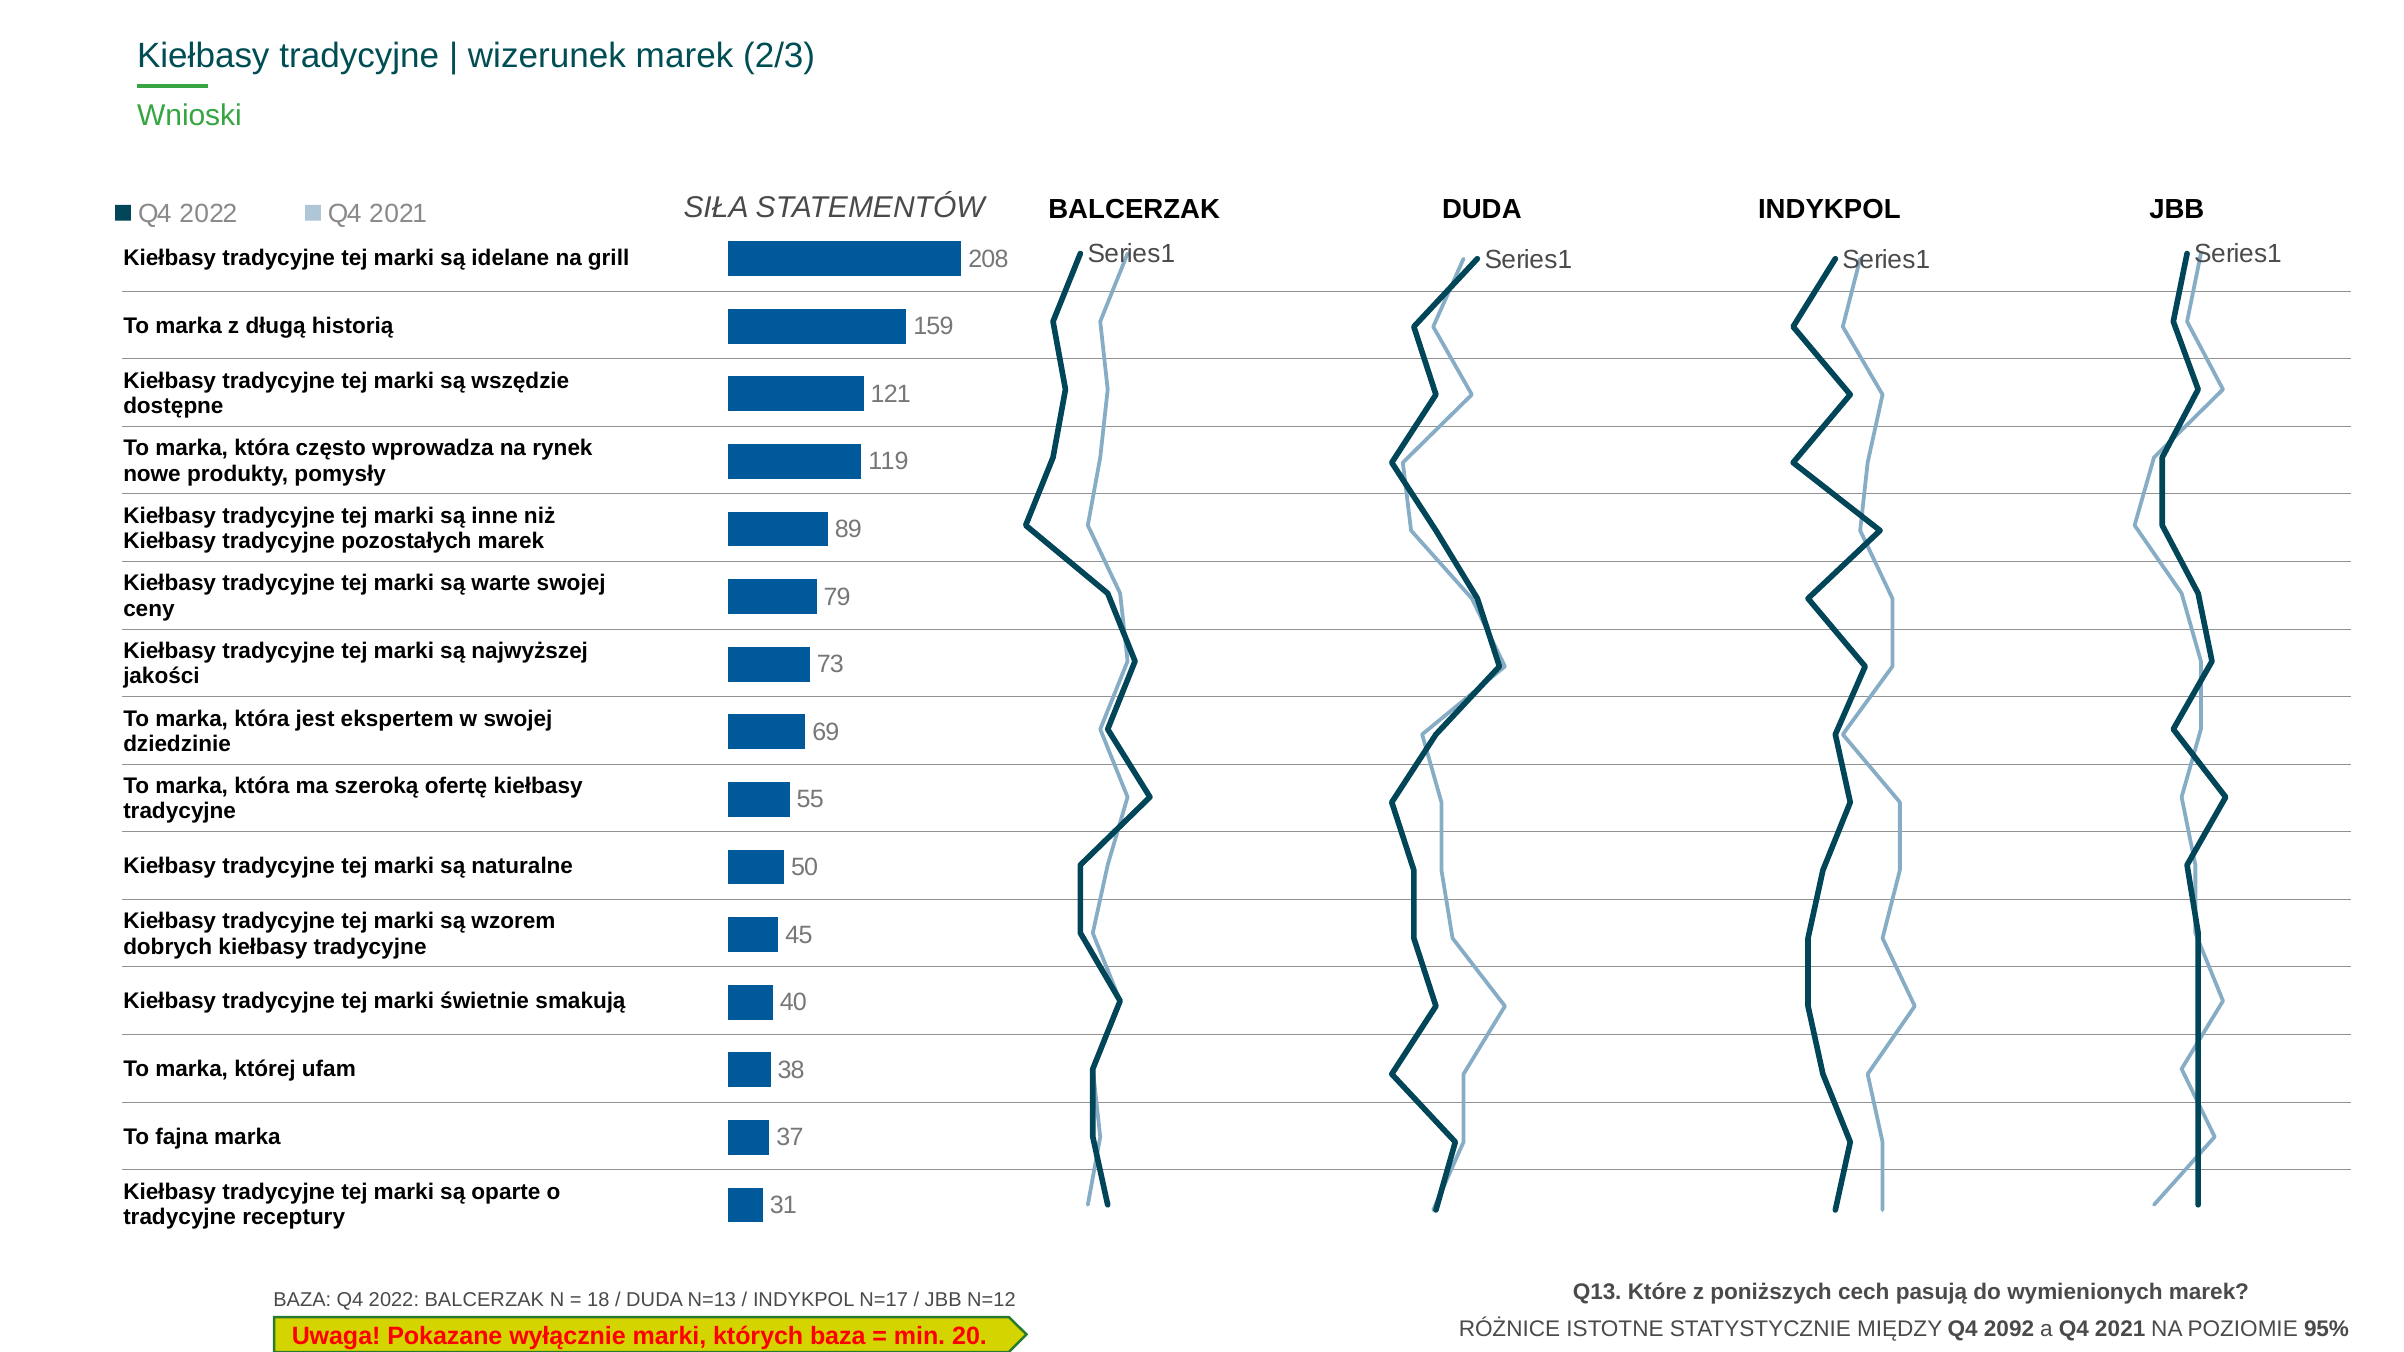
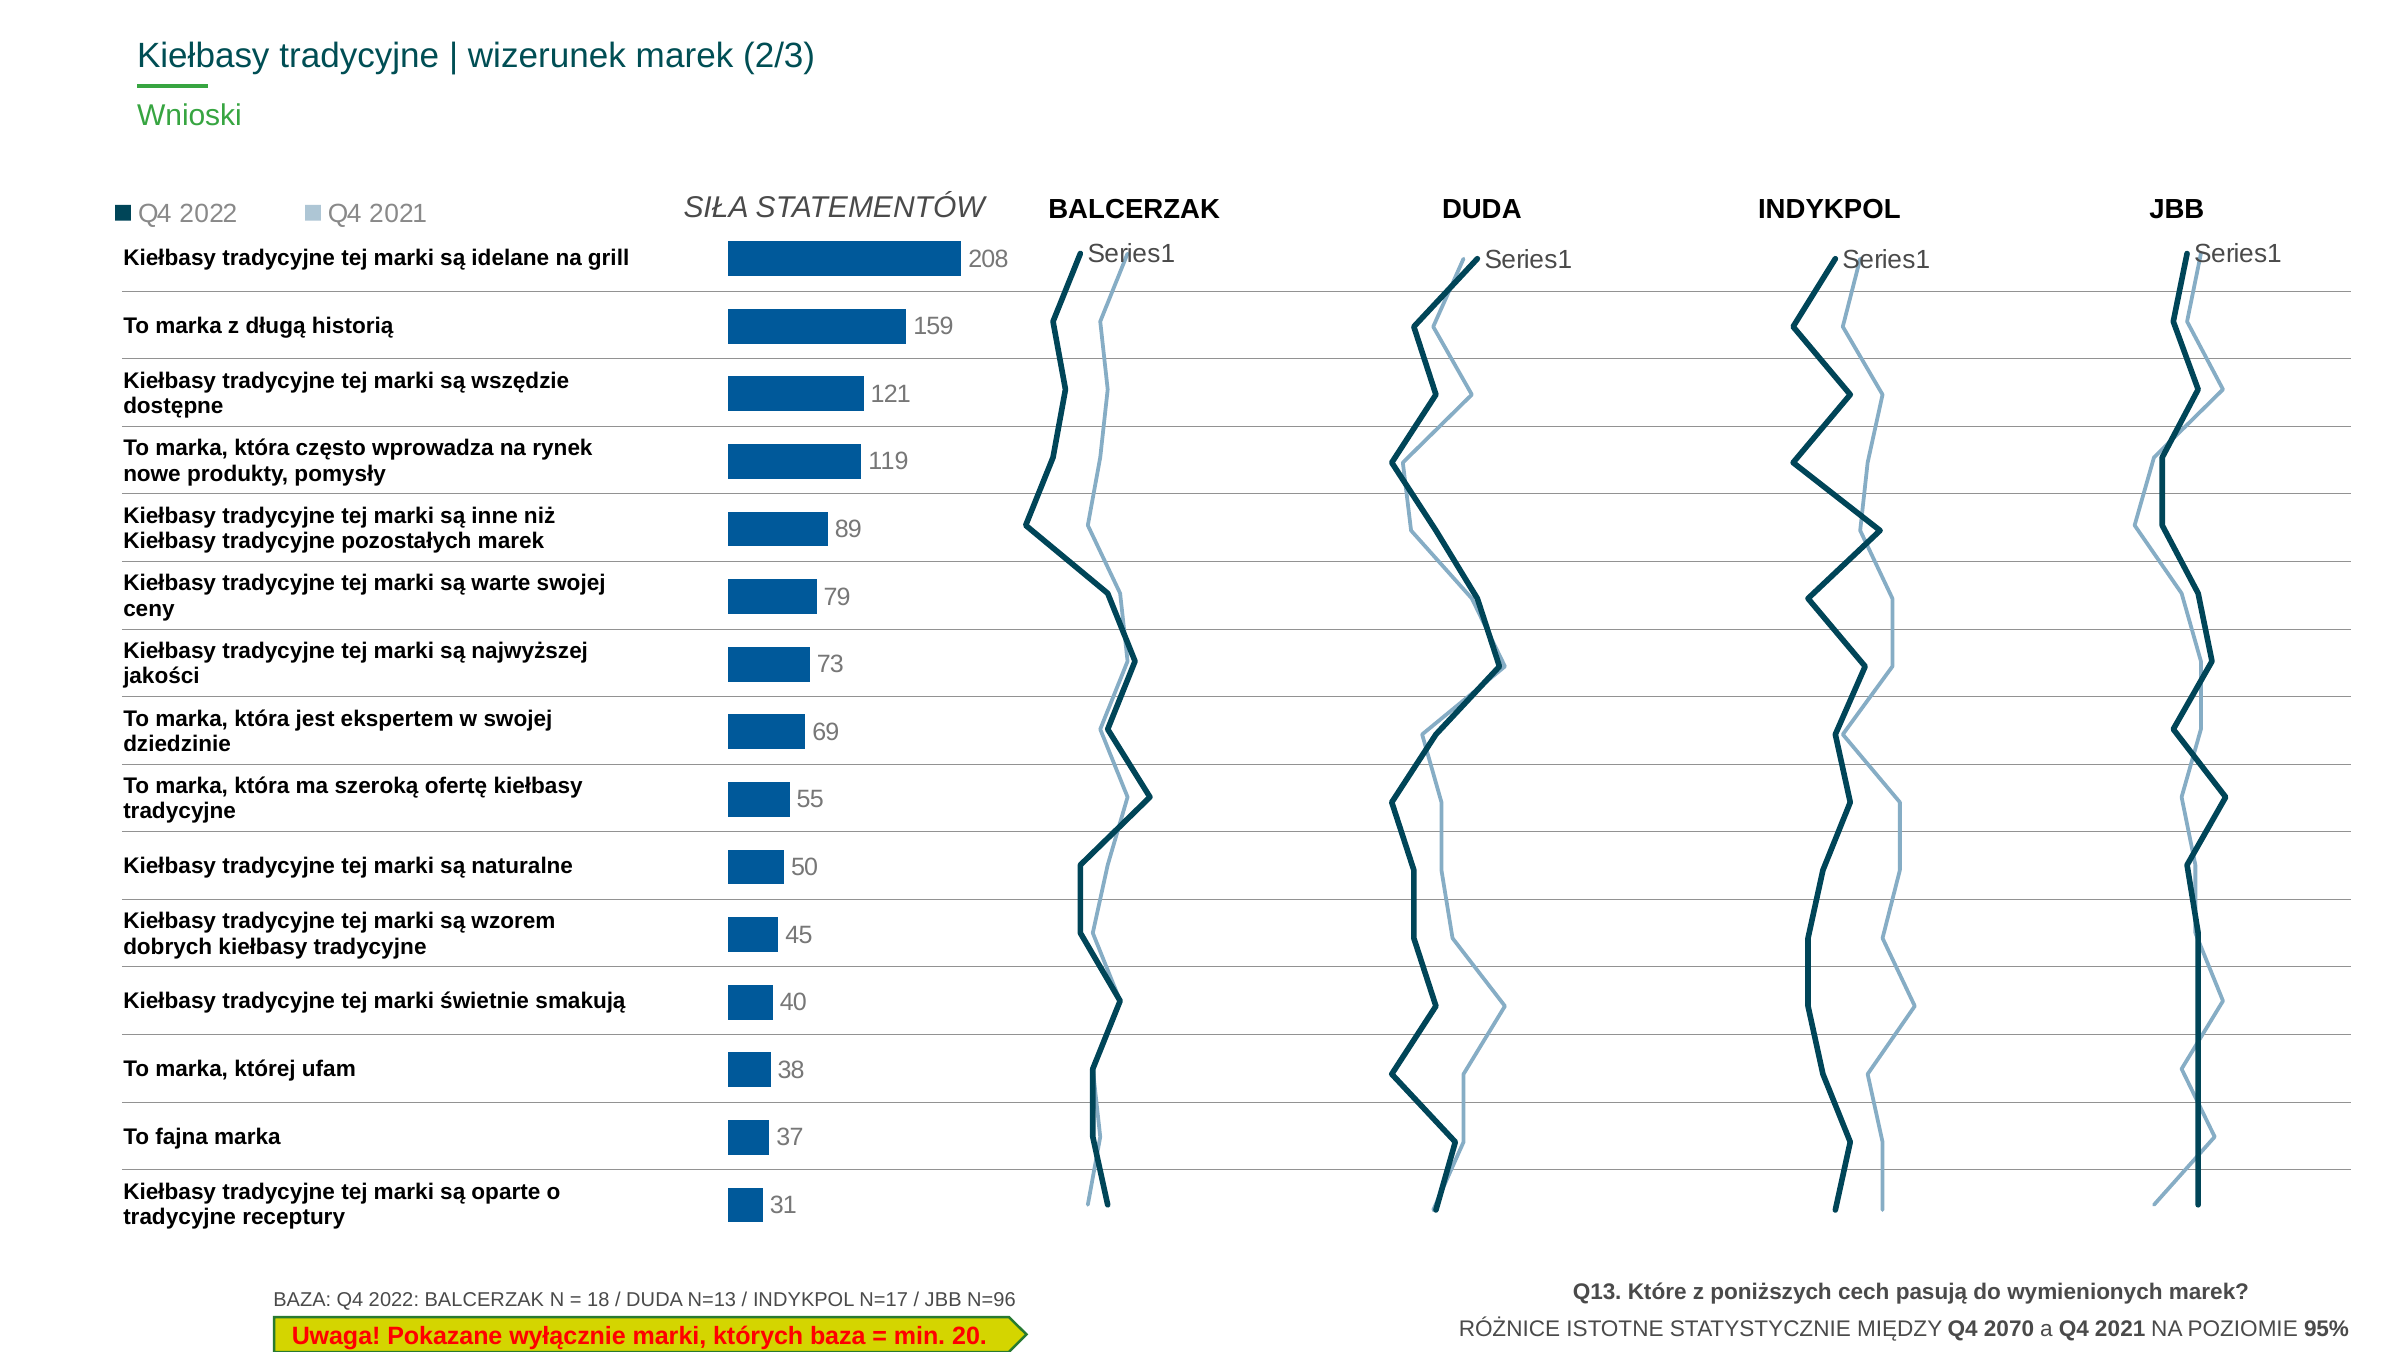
N=12: N=12 -> N=96 (991, 1300)
2092: 2092 -> 2070 (2009, 1330)
